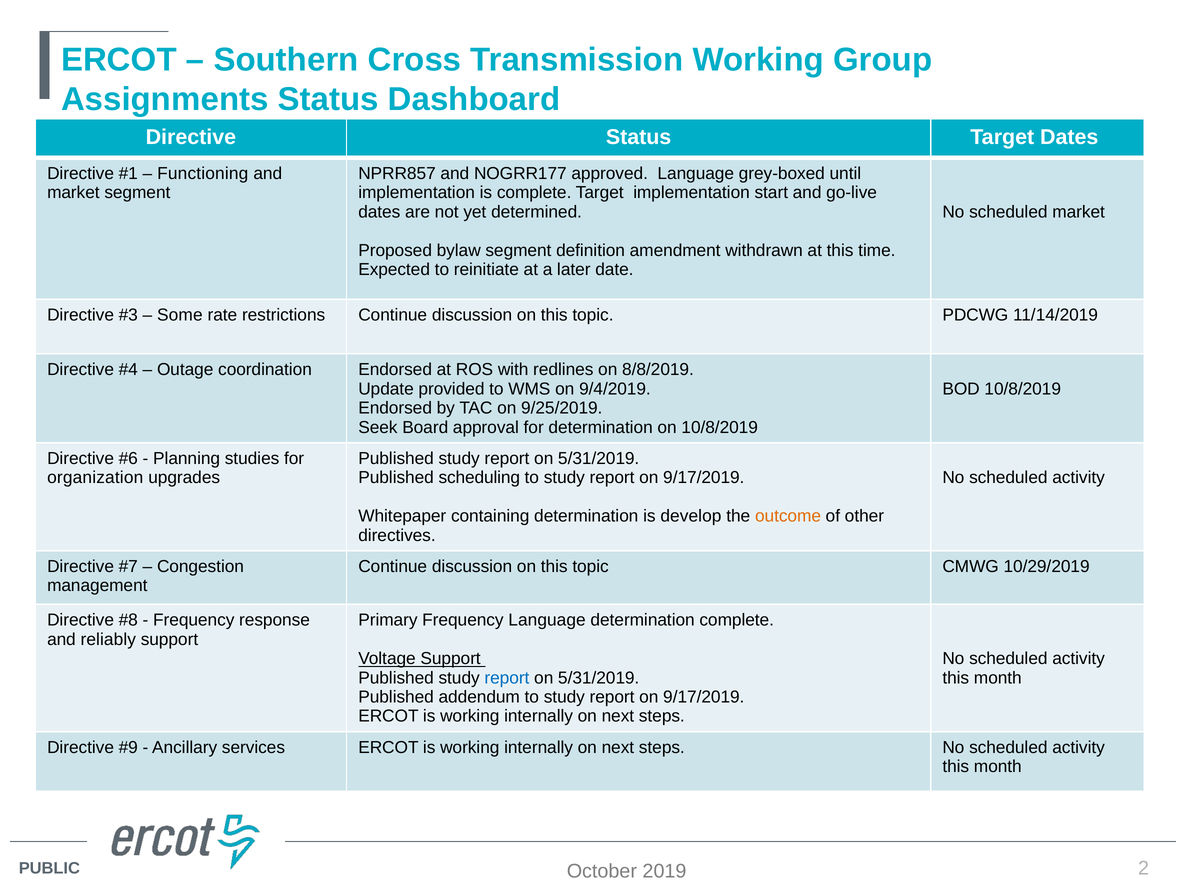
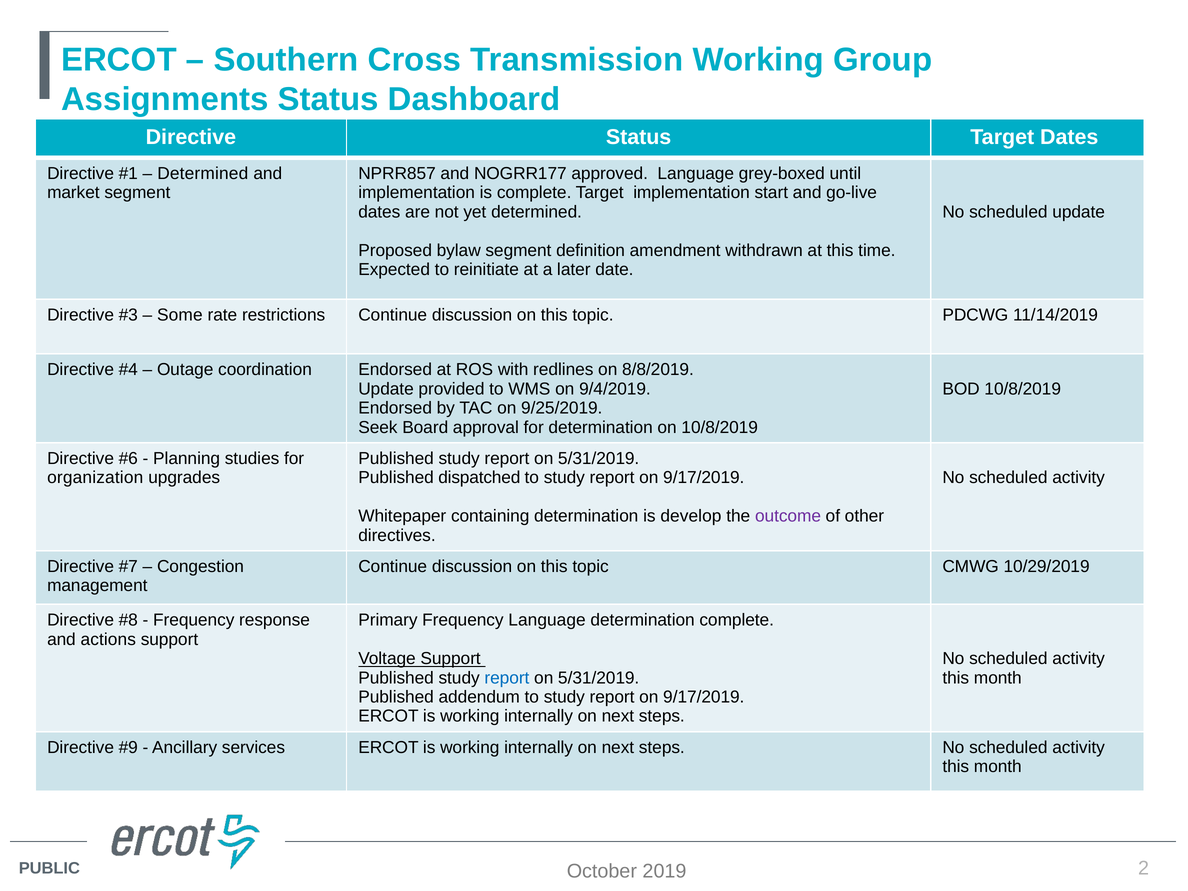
Functioning: Functioning -> Determined (203, 174)
scheduled market: market -> update (1079, 212)
scheduling: scheduling -> dispatched (479, 478)
outcome colour: orange -> purple (788, 516)
reliably: reliably -> actions (108, 639)
